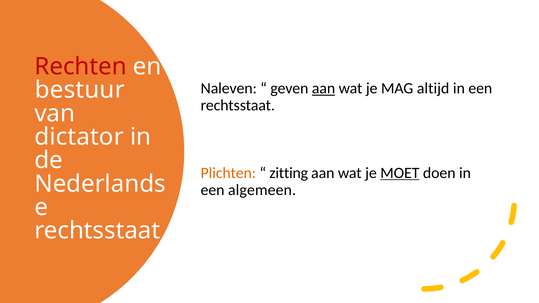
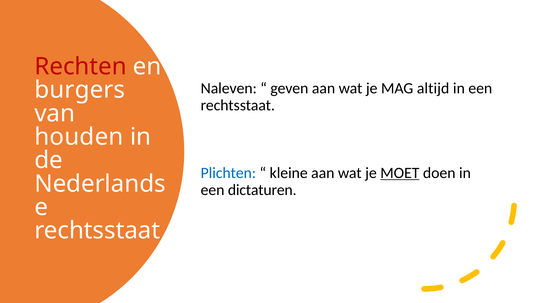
aan underline: present -> none (324, 88)
bestuur: bestuur -> burgers (80, 90)
dictator: dictator -> houden (79, 137)
Plichten colour: orange -> blue (228, 173)
zitting: zitting -> kleine (289, 173)
algemeen: algemeen -> dictaturen (262, 190)
